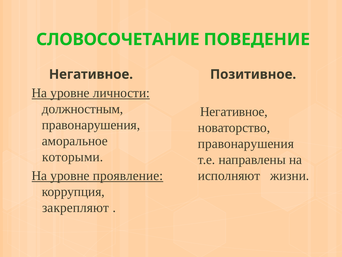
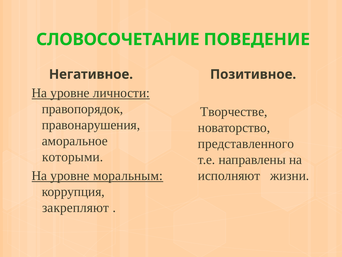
должностным: должностным -> правопорядок (83, 109)
Негативное: Негативное -> Творчестве (234, 111)
правонарушения: правонарушения -> представленного (246, 143)
проявление: проявление -> моральным (128, 175)
